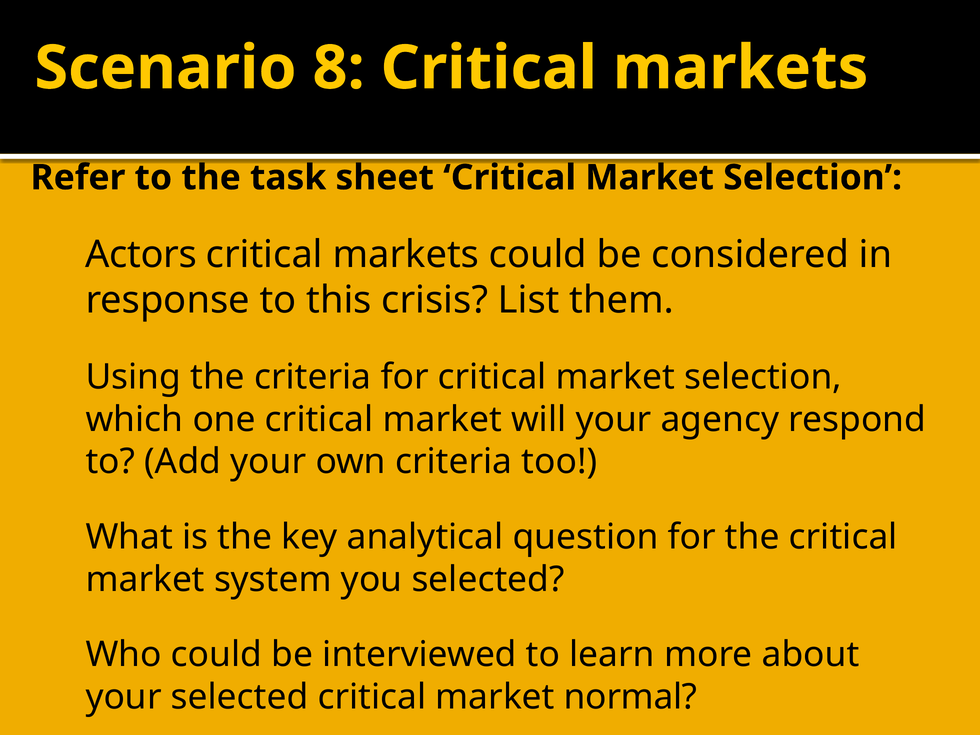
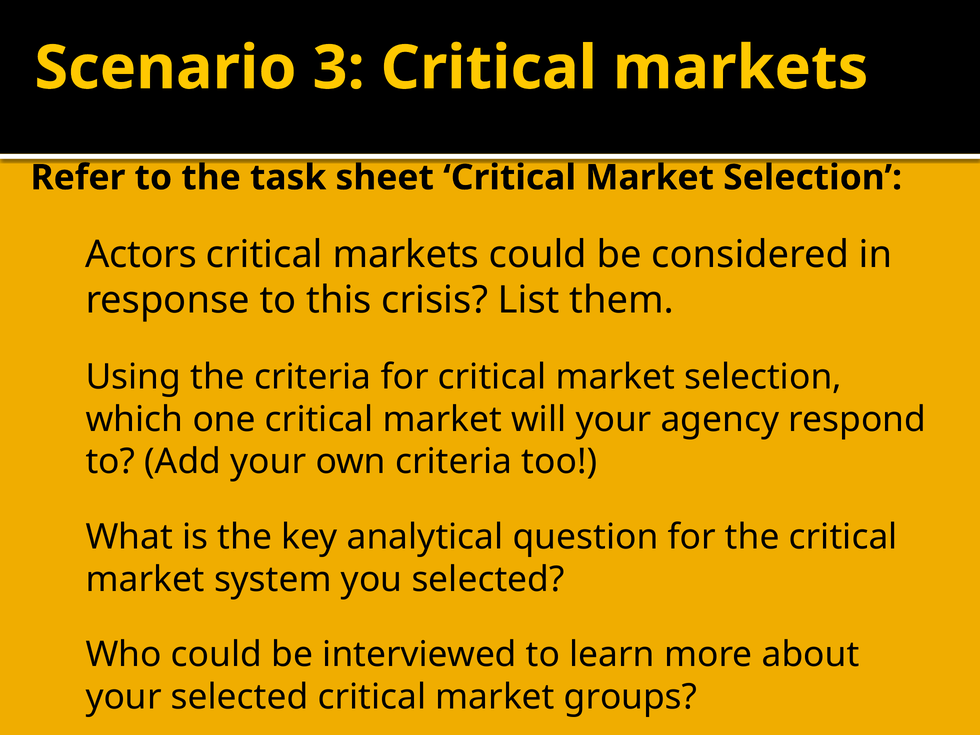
Scenario 8: 8 -> 3 (339, 68)
normal: normal -> groups (630, 697)
